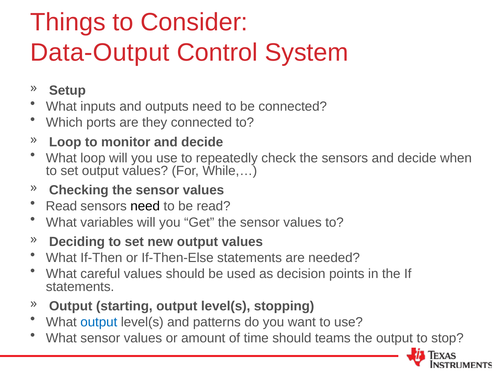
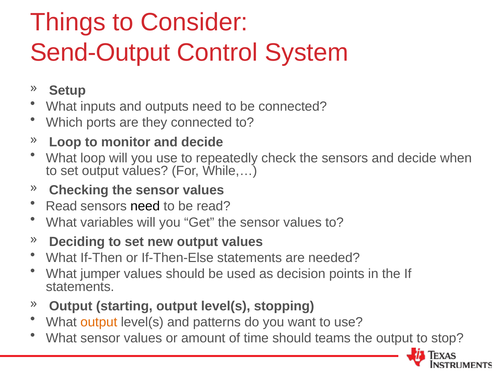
Data-Output: Data-Output -> Send-Output (100, 52)
careful: careful -> jumper (100, 274)
output colour: blue -> orange (99, 322)
